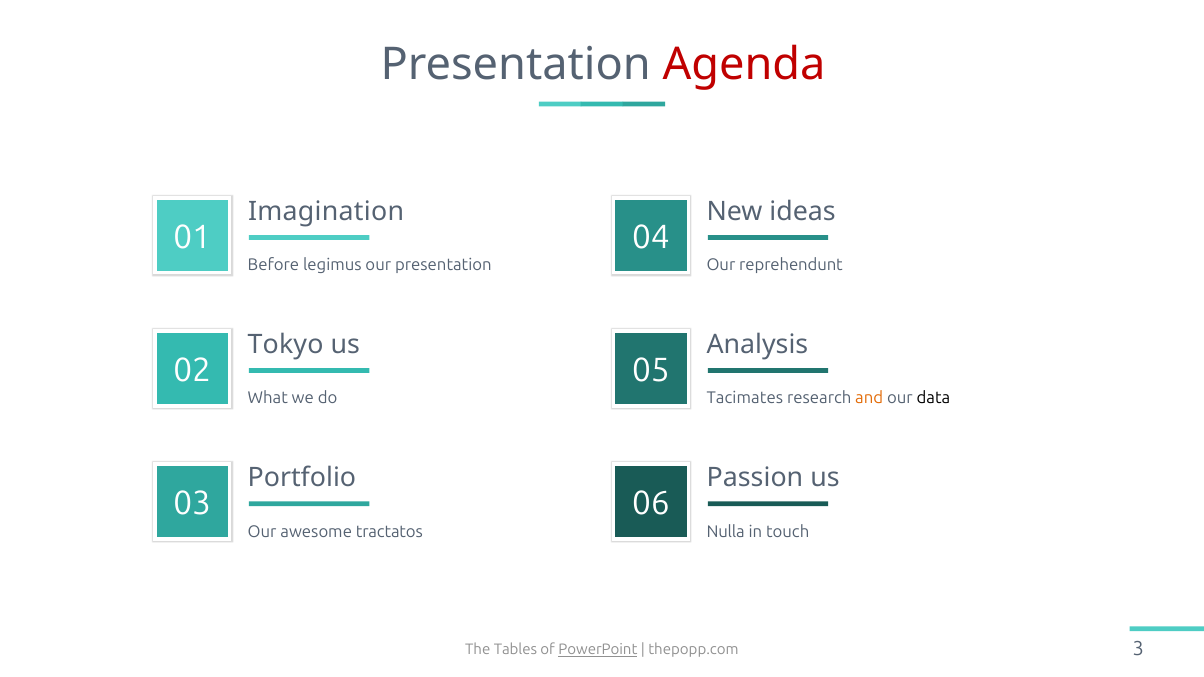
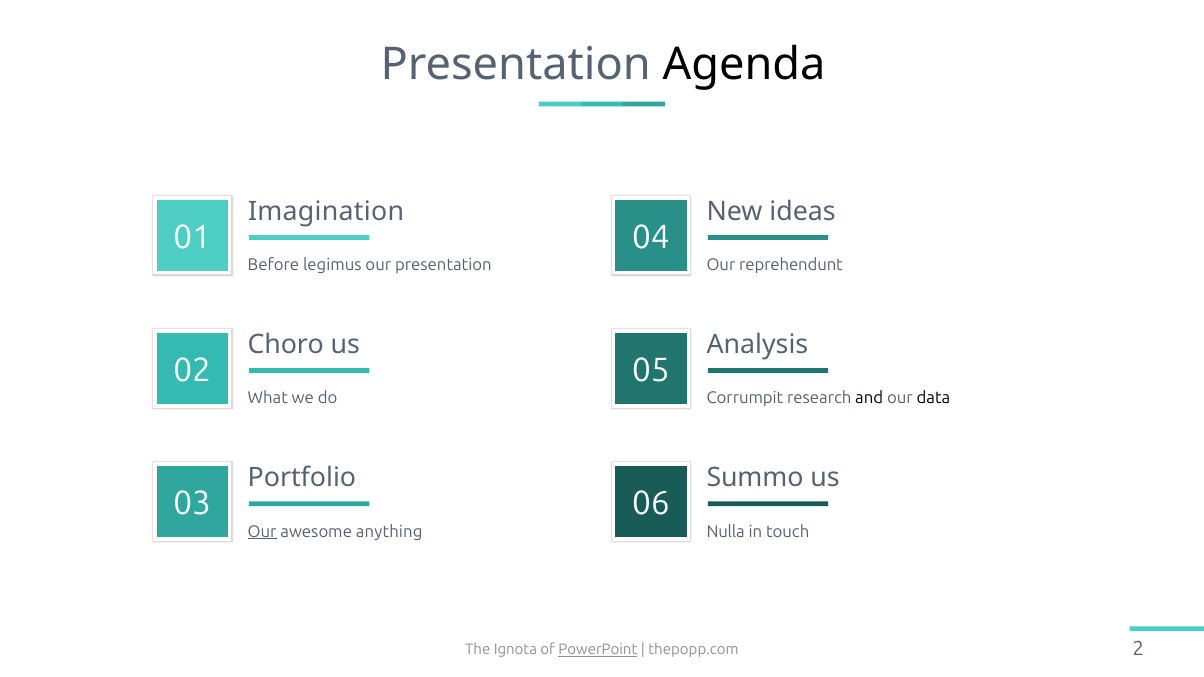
Agenda colour: red -> black (744, 65)
Tokyo: Tokyo -> Choro (286, 344)
Tacimates: Tacimates -> Corrumpit (745, 399)
and colour: orange -> black (869, 399)
Passion: Passion -> Summo (755, 478)
Our underline: none -> present (262, 532)
tractatos: tractatos -> anything (389, 532)
Tables: Tables -> Ignota (515, 650)
3: 3 -> 2 (1138, 650)
